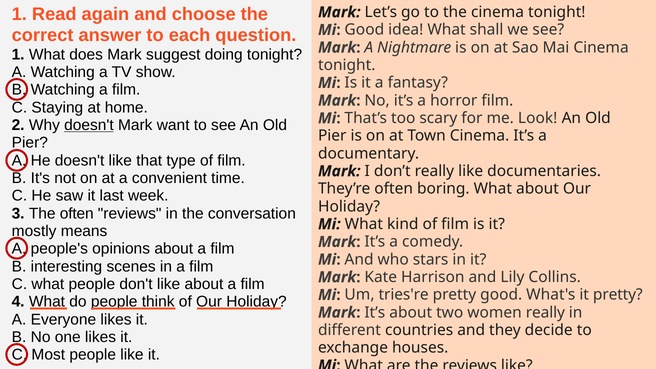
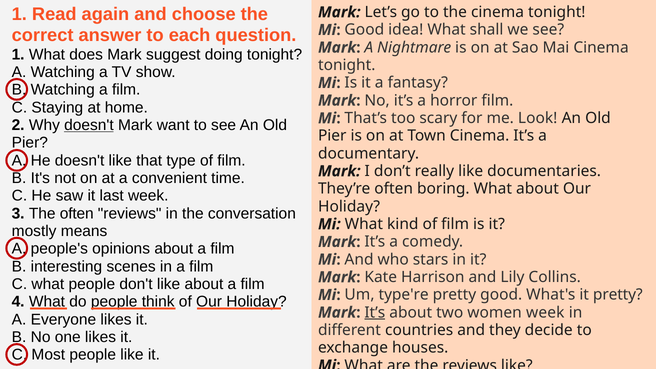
tries're: tries're -> type're (404, 295)
It’s underline: none -> present (375, 313)
women really: really -> week (545, 313)
